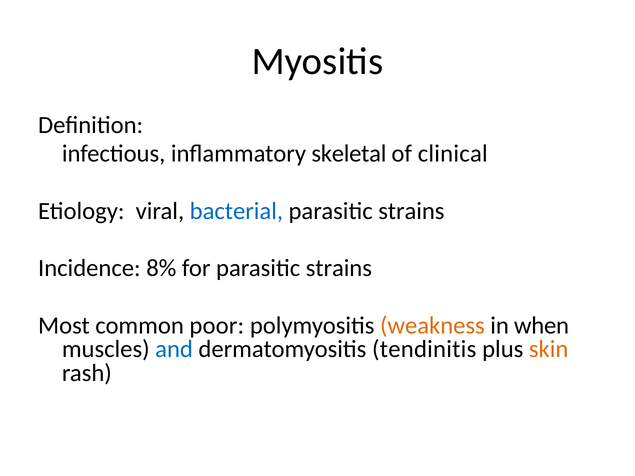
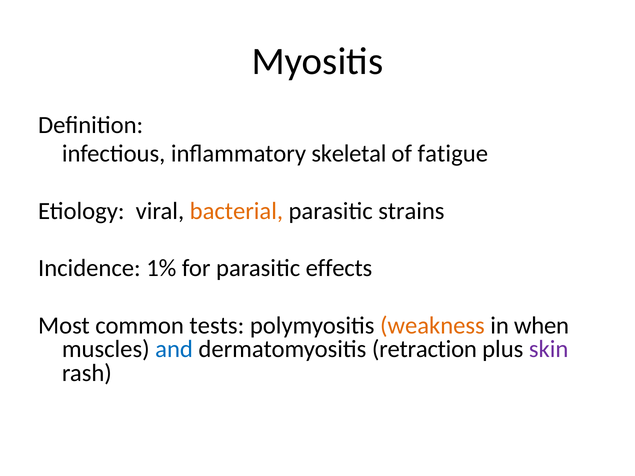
clinical: clinical -> fatigue (453, 154)
bacterial colour: blue -> orange (236, 211)
8%: 8% -> 1% (161, 268)
for parasitic strains: strains -> effects (339, 268)
poor: poor -> tests (217, 326)
tendinitis: tendinitis -> retraction (424, 350)
skin colour: orange -> purple (549, 350)
